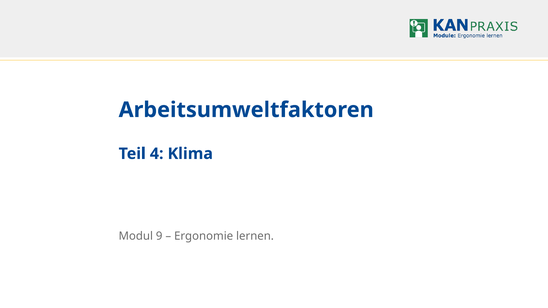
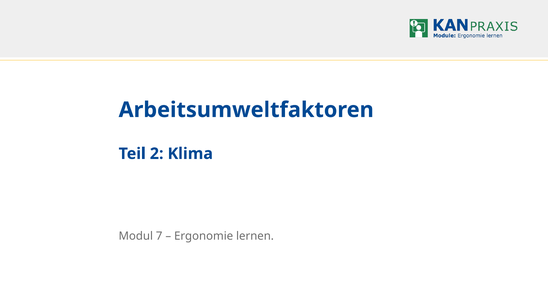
4: 4 -> 2 (157, 154)
9: 9 -> 7 (159, 236)
